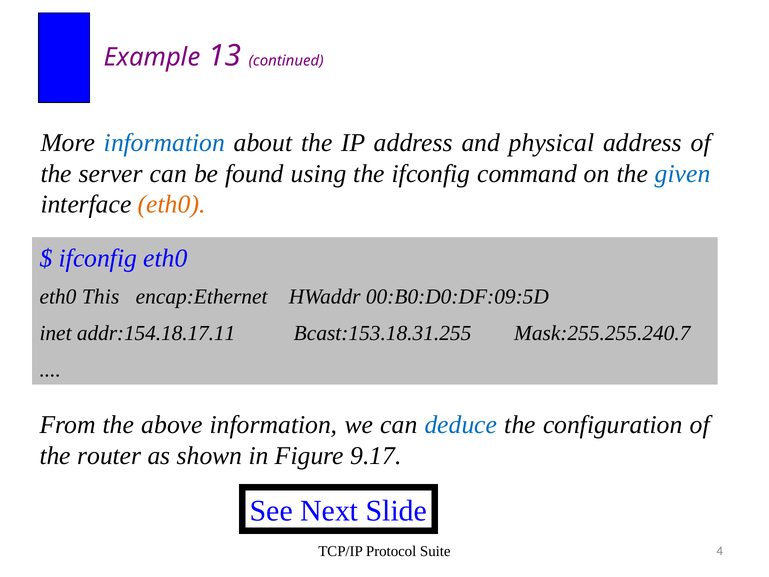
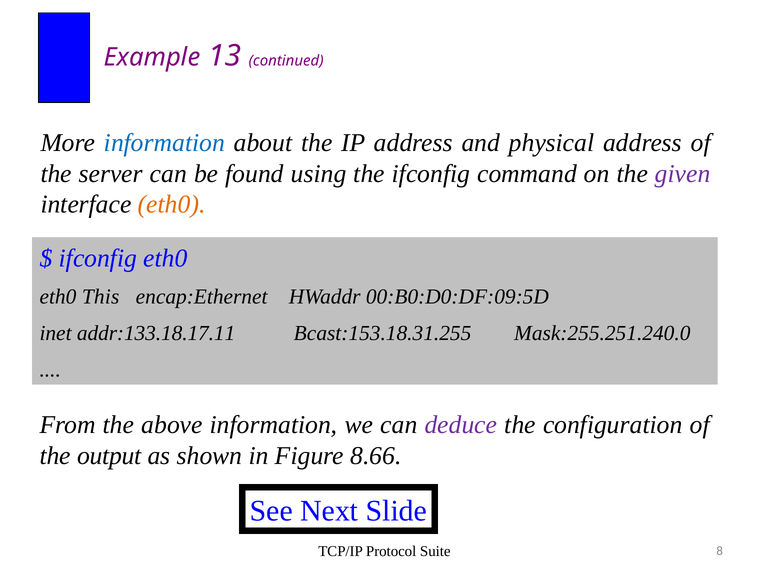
given colour: blue -> purple (683, 173)
addr:154.18.17.11: addr:154.18.17.11 -> addr:133.18.17.11 (156, 333)
Mask:255.255.240.7: Mask:255.255.240.7 -> Mask:255.251.240.0 (602, 333)
deduce colour: blue -> purple (461, 425)
router: router -> output (109, 455)
9.17: 9.17 -> 8.66 (376, 455)
4: 4 -> 8 (720, 551)
